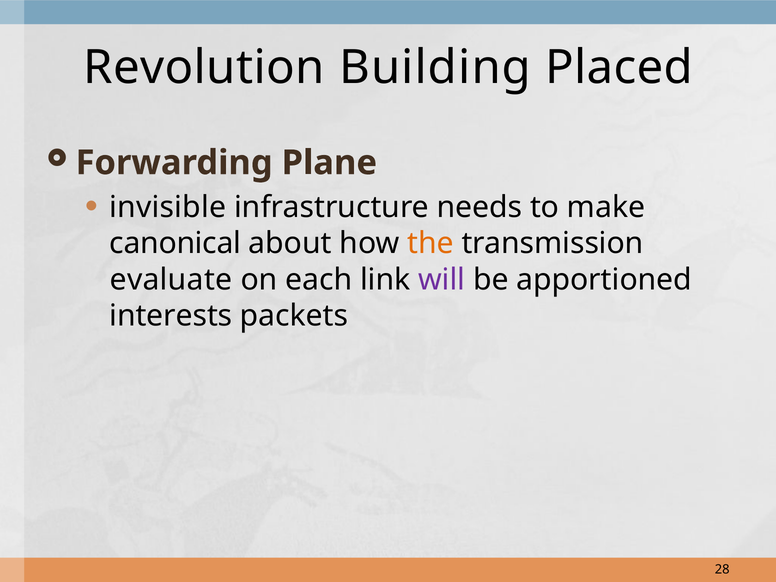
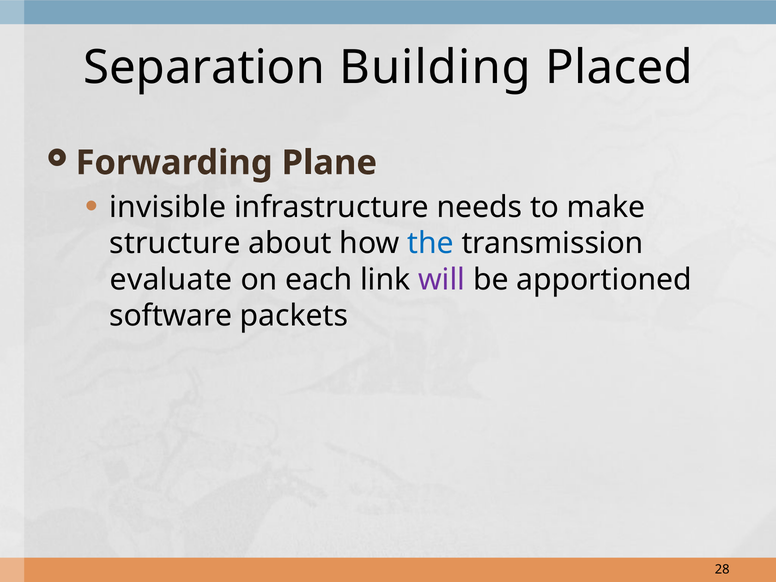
Revolution: Revolution -> Separation (204, 67)
canonical: canonical -> structure (175, 243)
the colour: orange -> blue (431, 243)
interests: interests -> software (171, 316)
